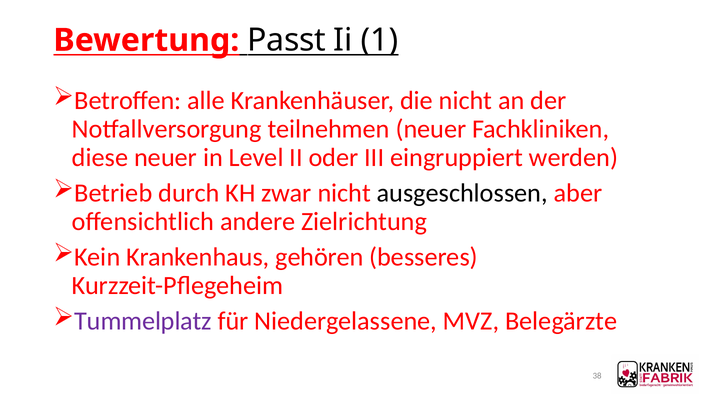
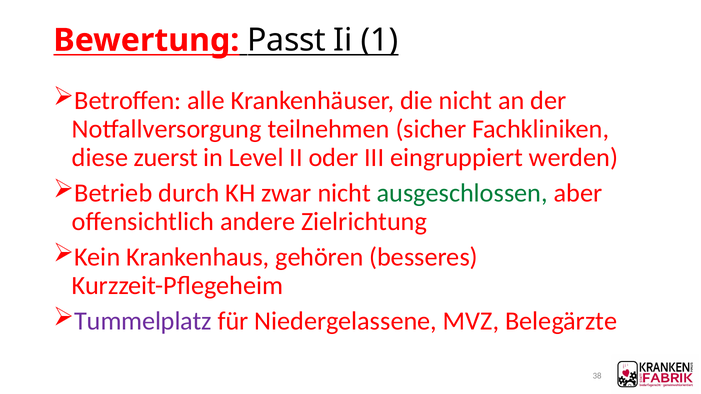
teilnehmen neuer: neuer -> sicher (431, 129)
diese neuer: neuer -> zuerst (166, 157)
ausgeschlossen colour: black -> green (462, 193)
